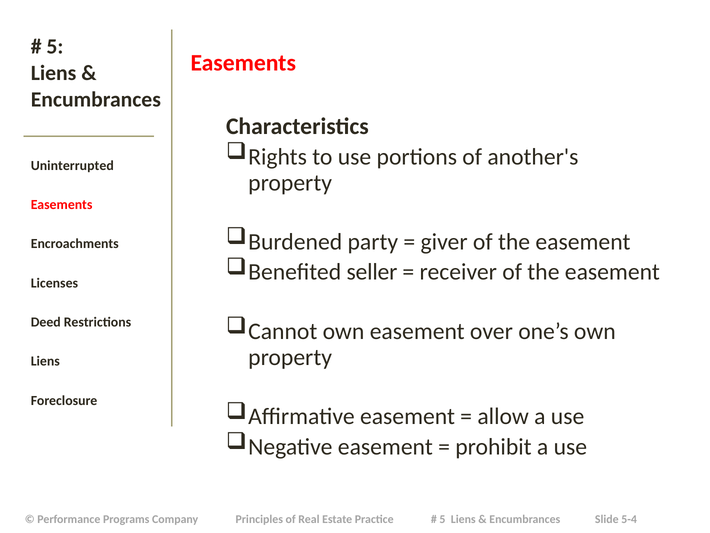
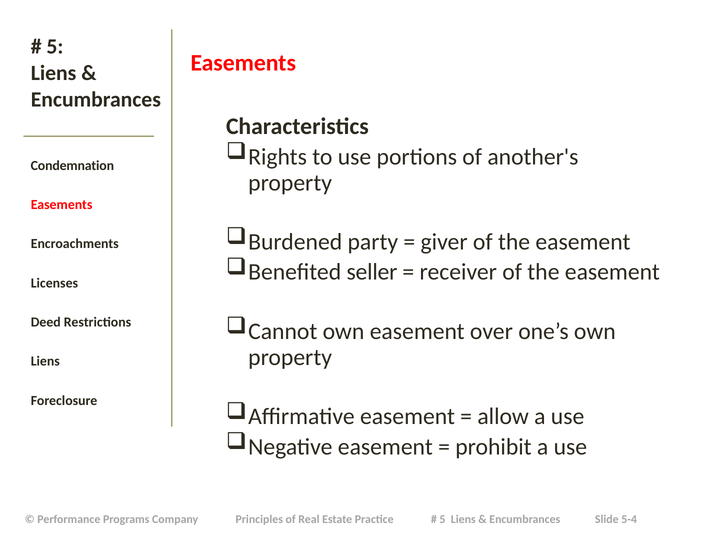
Uninterrupted: Uninterrupted -> Condemnation (72, 165)
